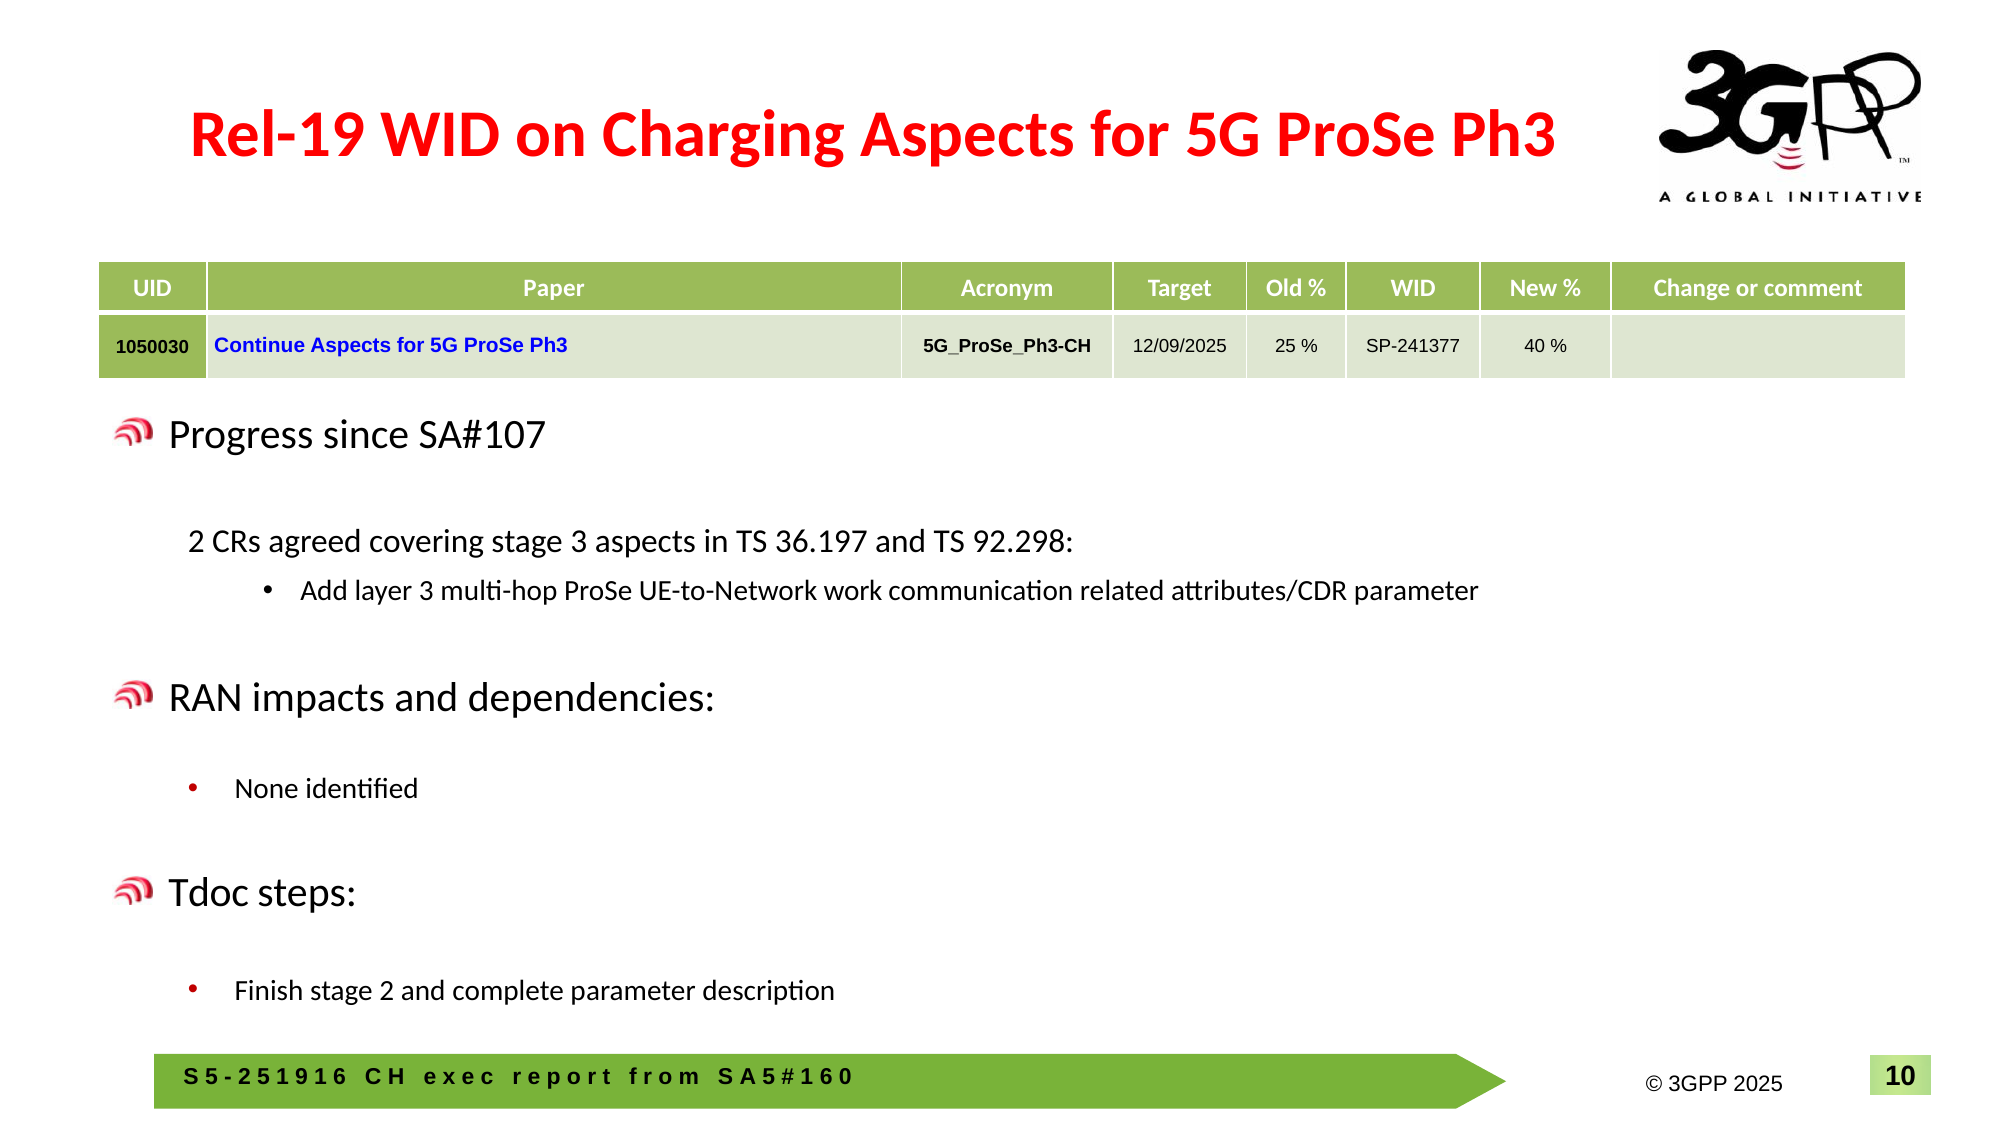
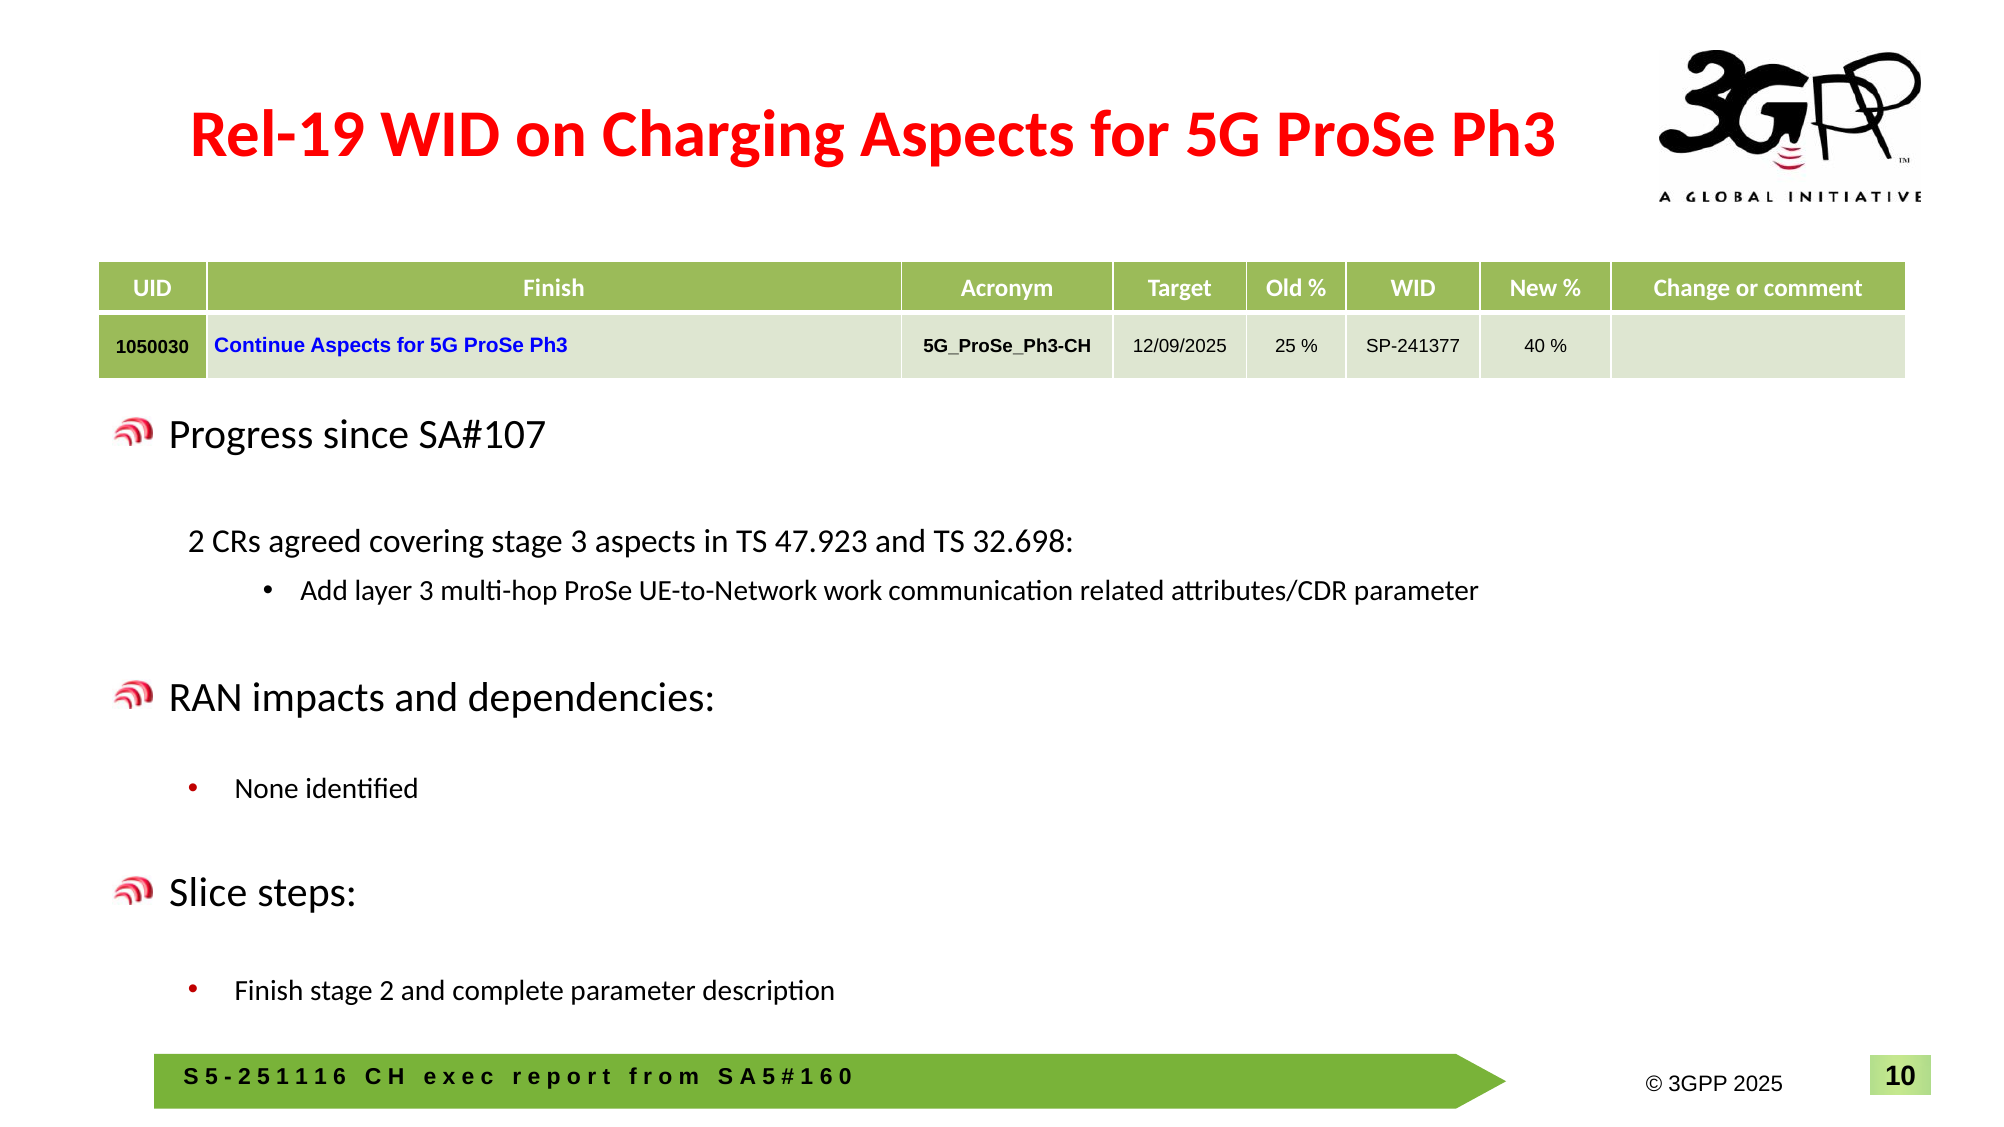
UID Paper: Paper -> Finish (554, 288)
36.197: 36.197 -> 47.923 (821, 541)
92.298: 92.298 -> 32.698 (1023, 541)
Tdoc: Tdoc -> Slice (208, 893)
9: 9 -> 1 (302, 1077)
